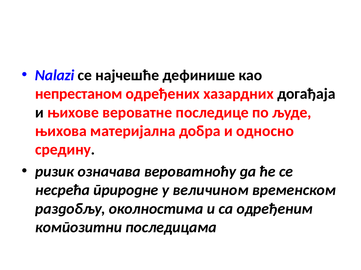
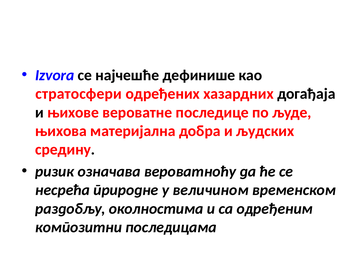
Nalazi: Nalazi -> Izvora (55, 75)
непрестаном: непрестаном -> стратосфери (79, 94)
односно: односно -> људских (265, 131)
